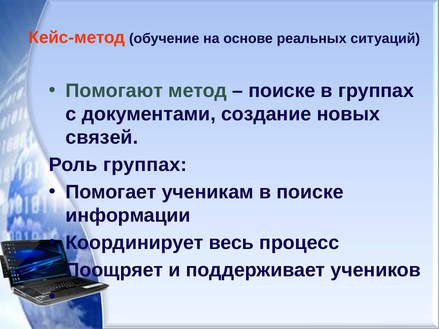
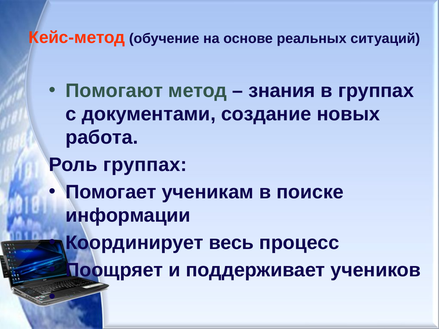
поиске: поиске -> знания (282, 91)
связей: связей -> работа (102, 138)
